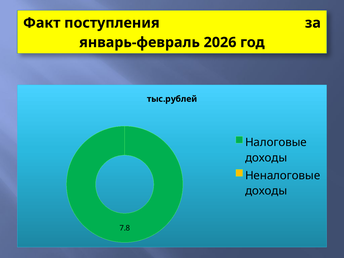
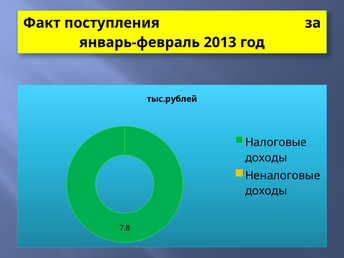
2026: 2026 -> 2013 (220, 42)
